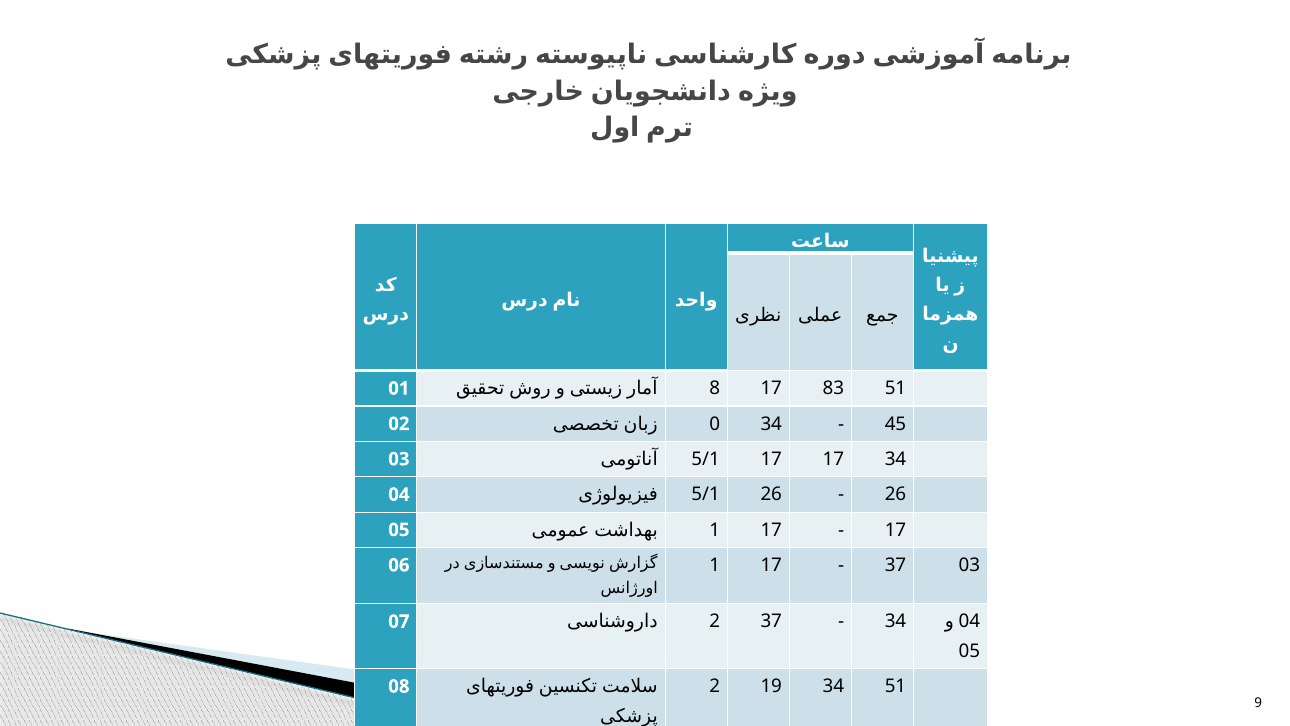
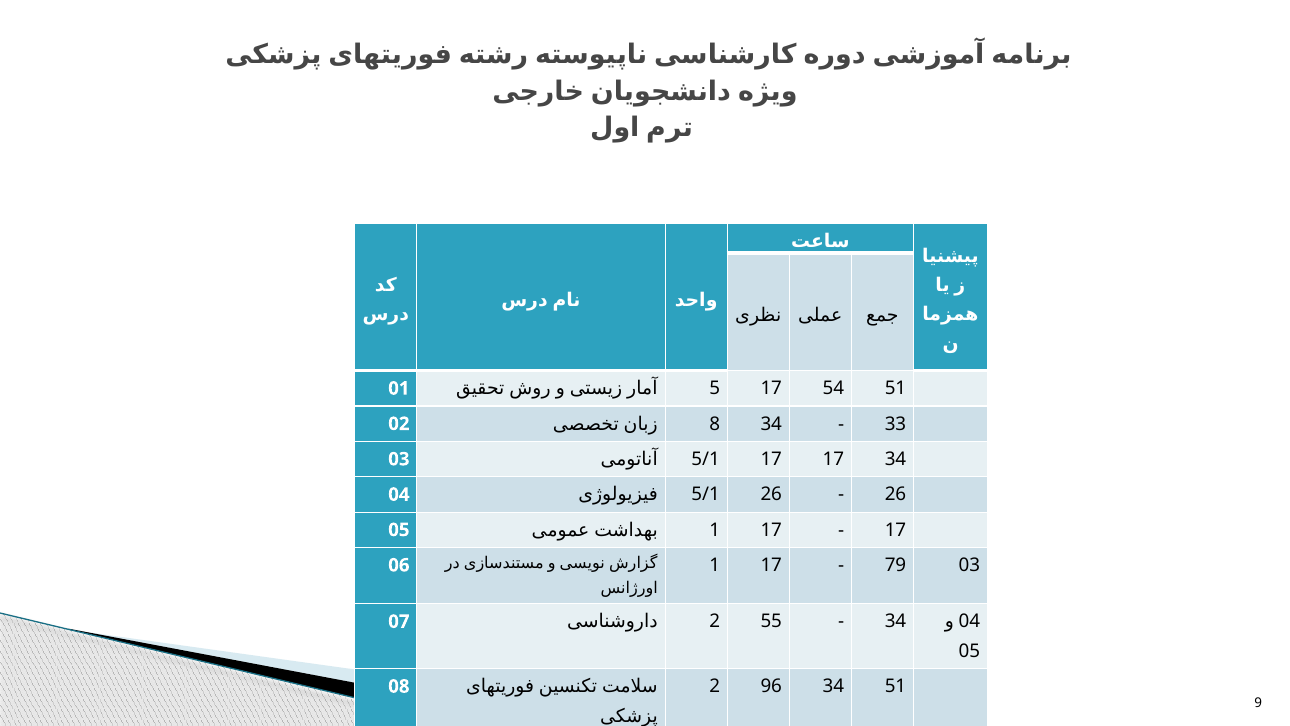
8: 8 -> 5 (715, 388)
83: 83 -> 54 (833, 388)
0: 0 -> 8 (715, 424)
45: 45 -> 33 (896, 424)
37: 37 -> 79 (896, 565)
2 37: 37 -> 55 (771, 621)
19: 19 -> 96 (771, 686)
